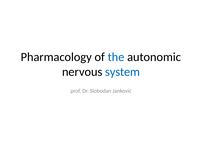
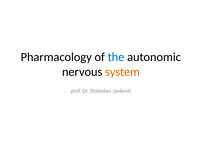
system colour: blue -> orange (123, 72)
